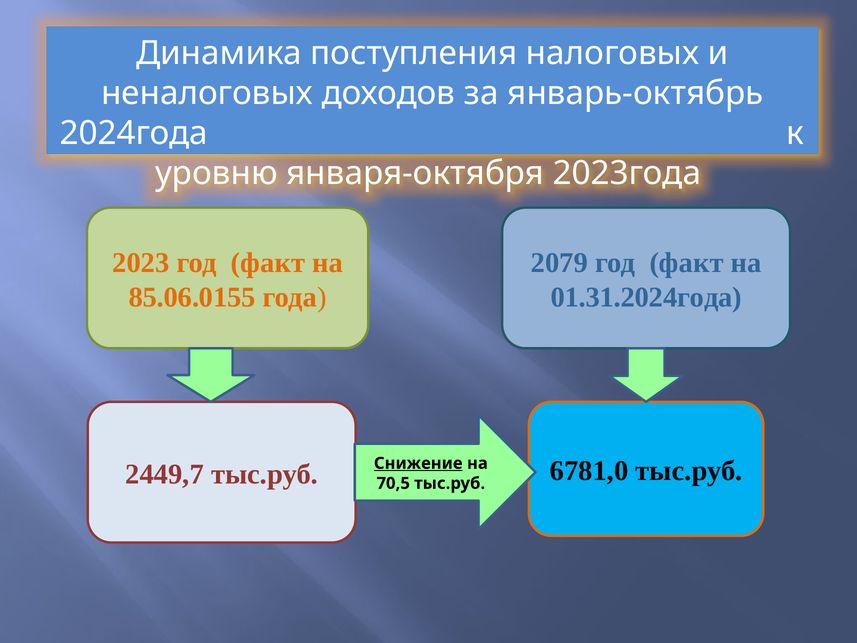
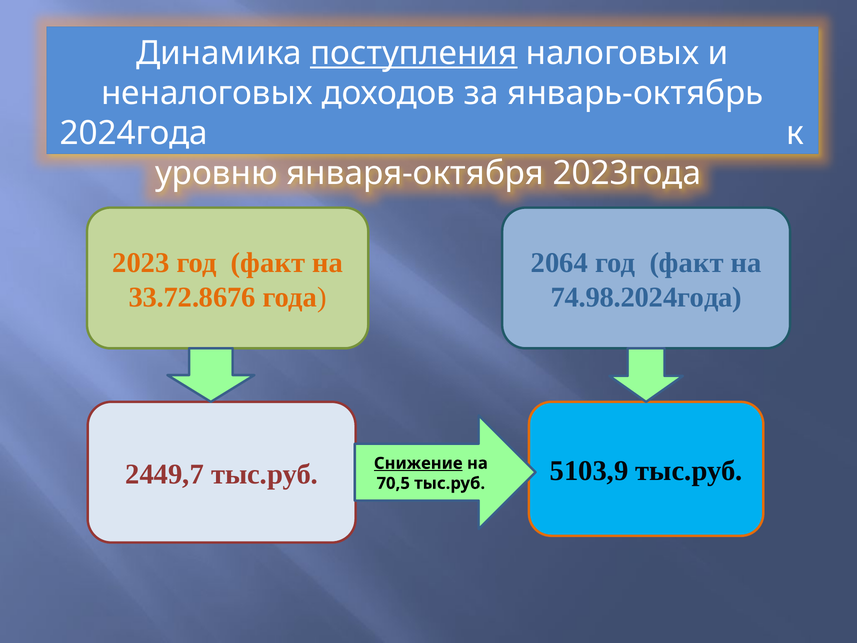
поступления underline: none -> present (414, 53)
2079: 2079 -> 2064 (559, 263)
85.06.0155: 85.06.0155 -> 33.72.8676 (192, 297)
01.31.2024года: 01.31.2024года -> 74.98.2024года (646, 297)
6781,0: 6781,0 -> 5103,9 (589, 471)
